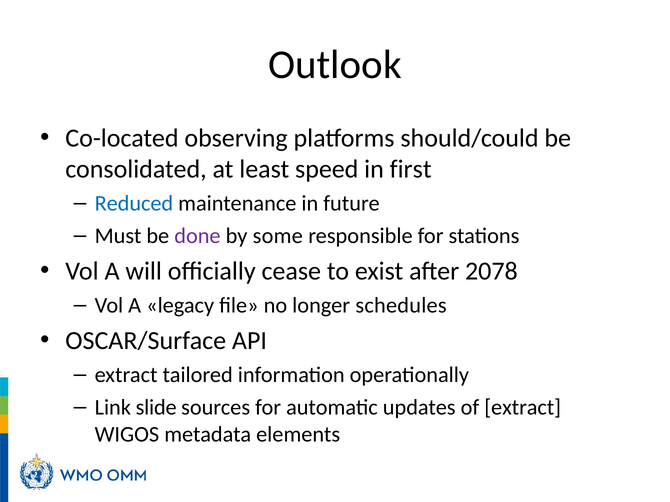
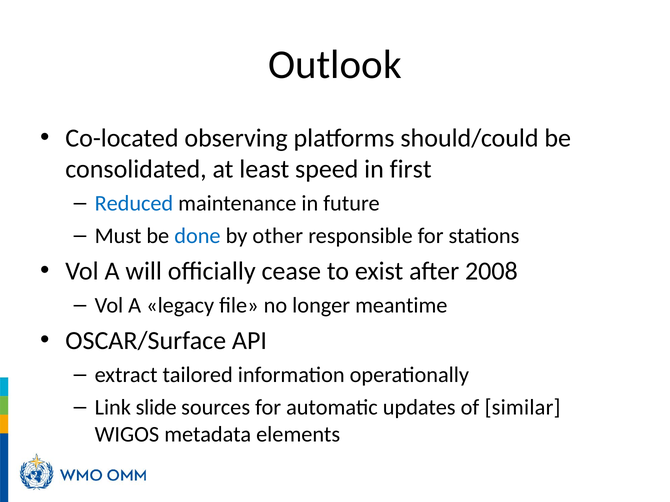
done colour: purple -> blue (197, 236)
some: some -> other (278, 236)
2078: 2078 -> 2008 (491, 271)
schedules: schedules -> meantime (401, 306)
of extract: extract -> similar (523, 408)
